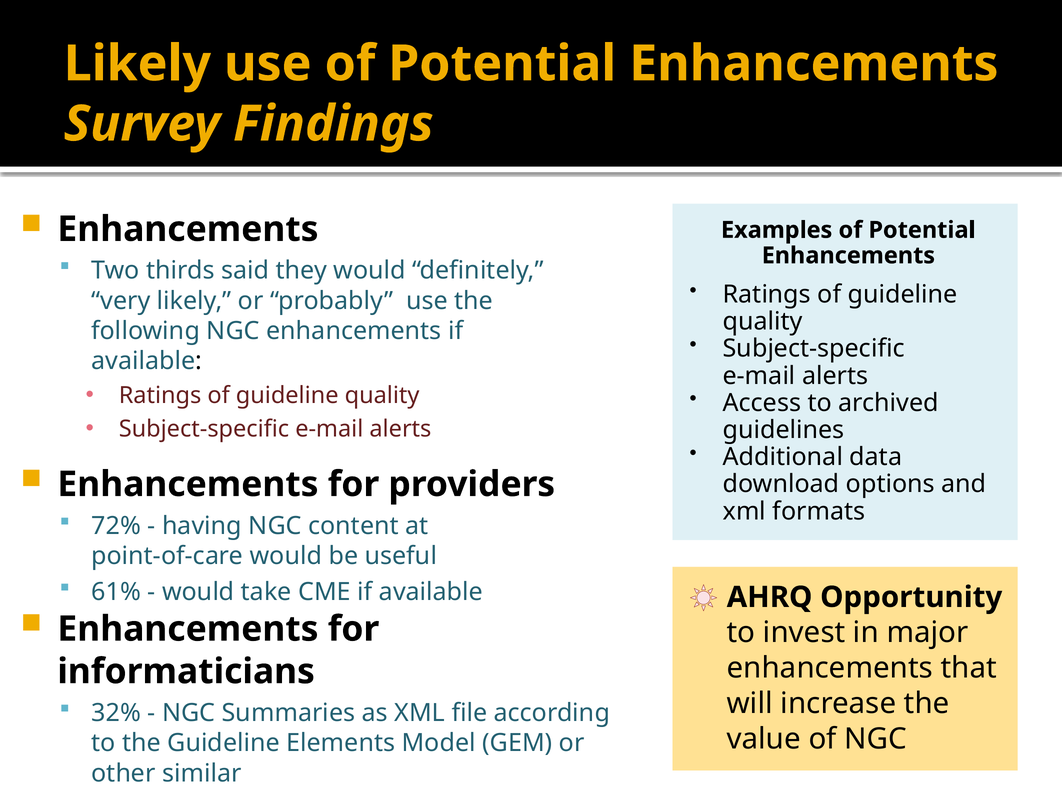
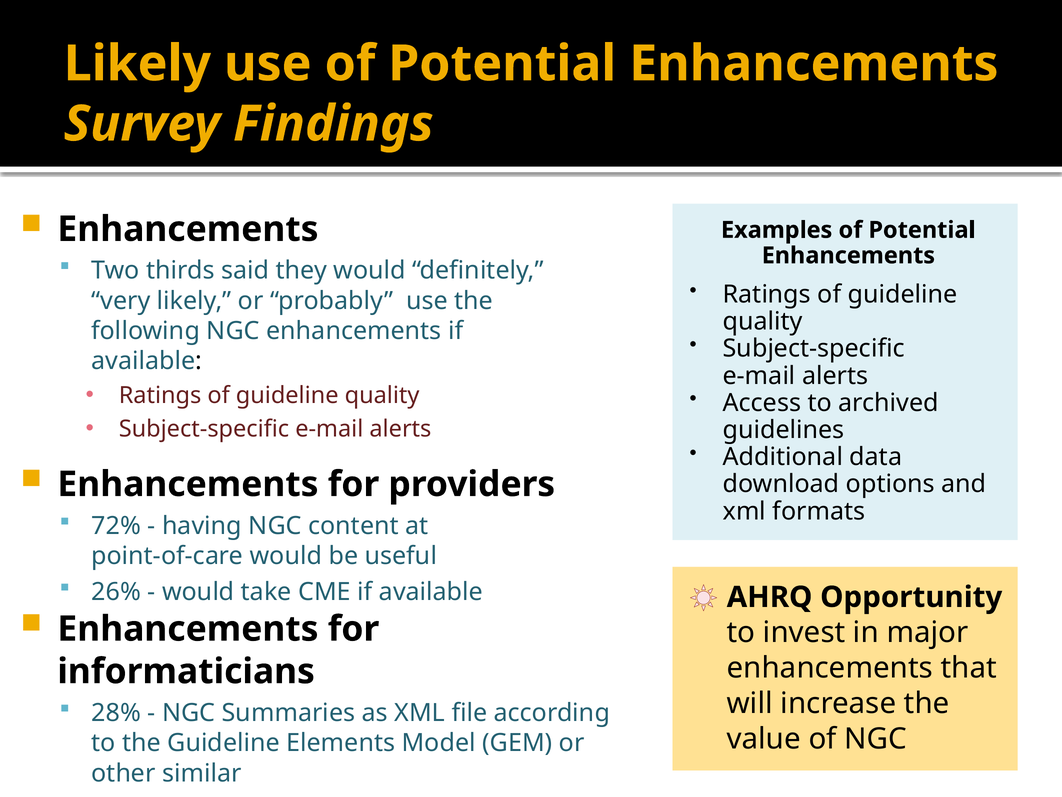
61%: 61% -> 26% (116, 592)
32%: 32% -> 28% (116, 713)
